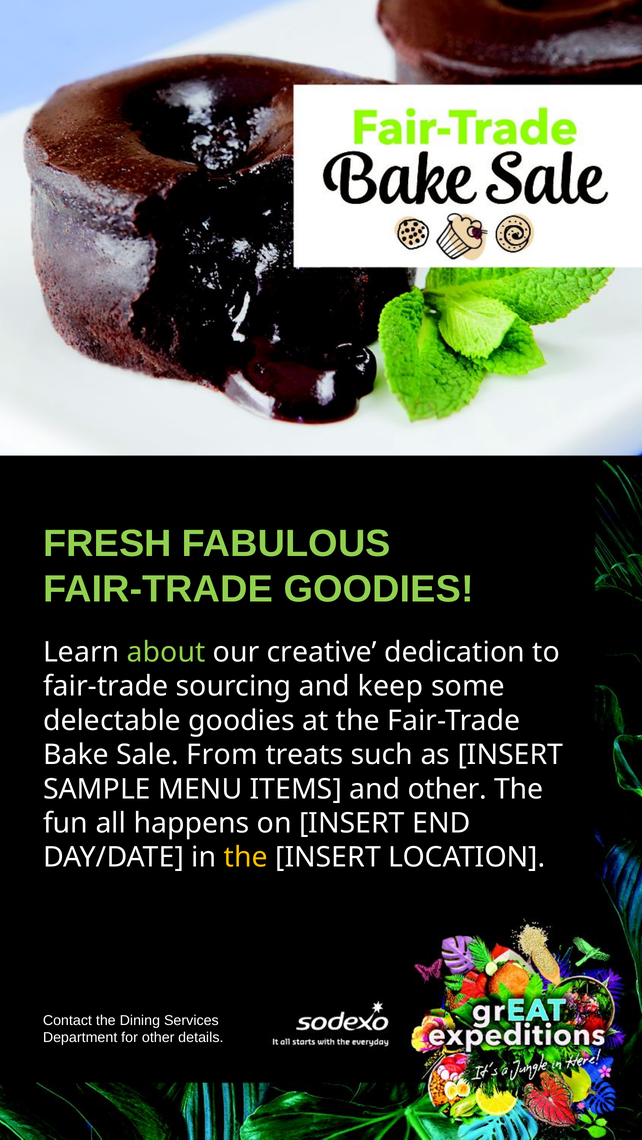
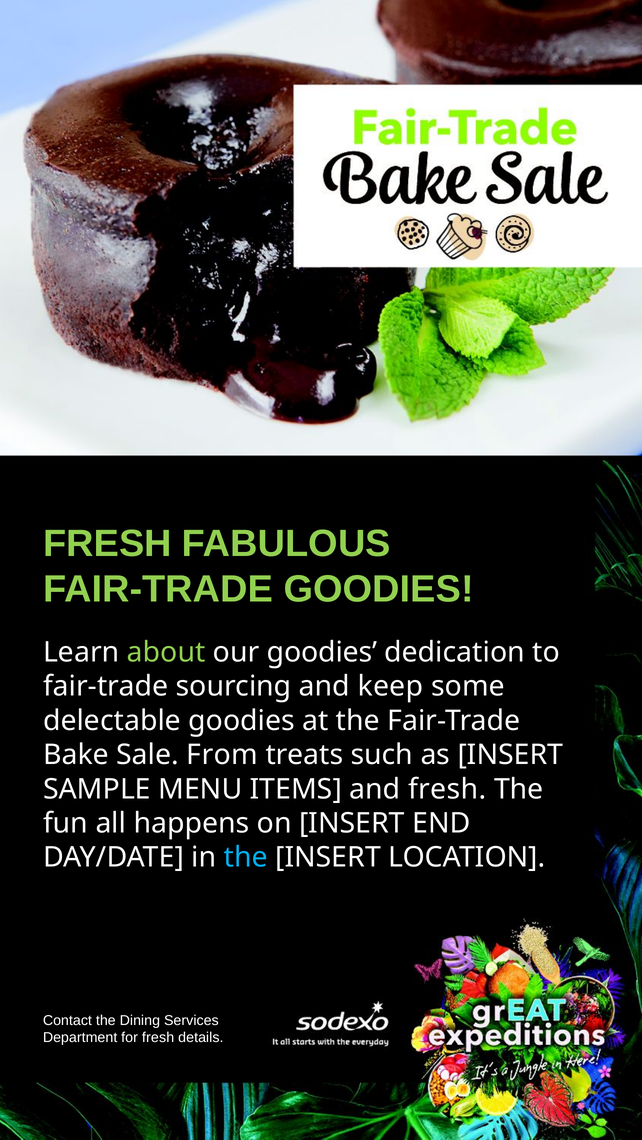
our creative: creative -> goodies (322, 652)
and other: other -> fresh (447, 789)
the colour: yellow -> light blue (246, 858)
for other: other -> fresh (158, 1038)
